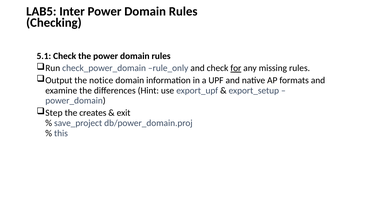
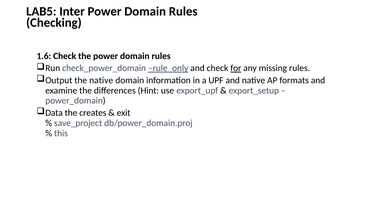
5.1: 5.1 -> 1.6 (44, 56)
rule_only underline: none -> present (168, 68)
the notice: notice -> native (101, 80)
Step: Step -> Data (54, 113)
